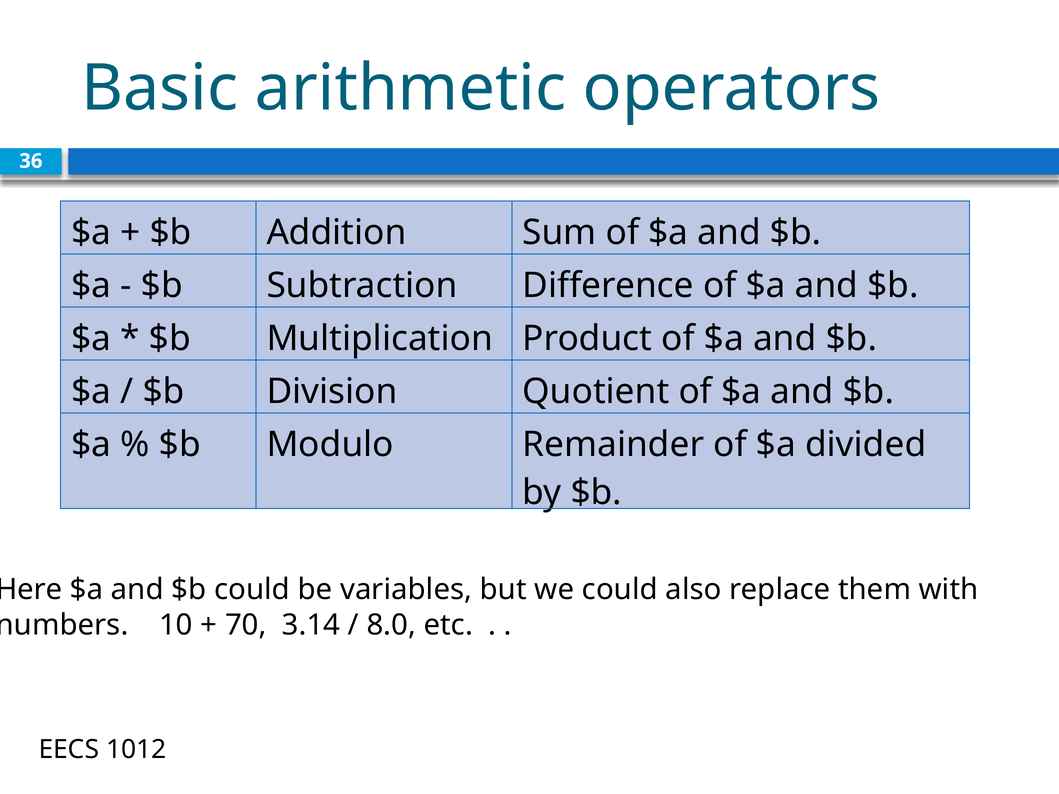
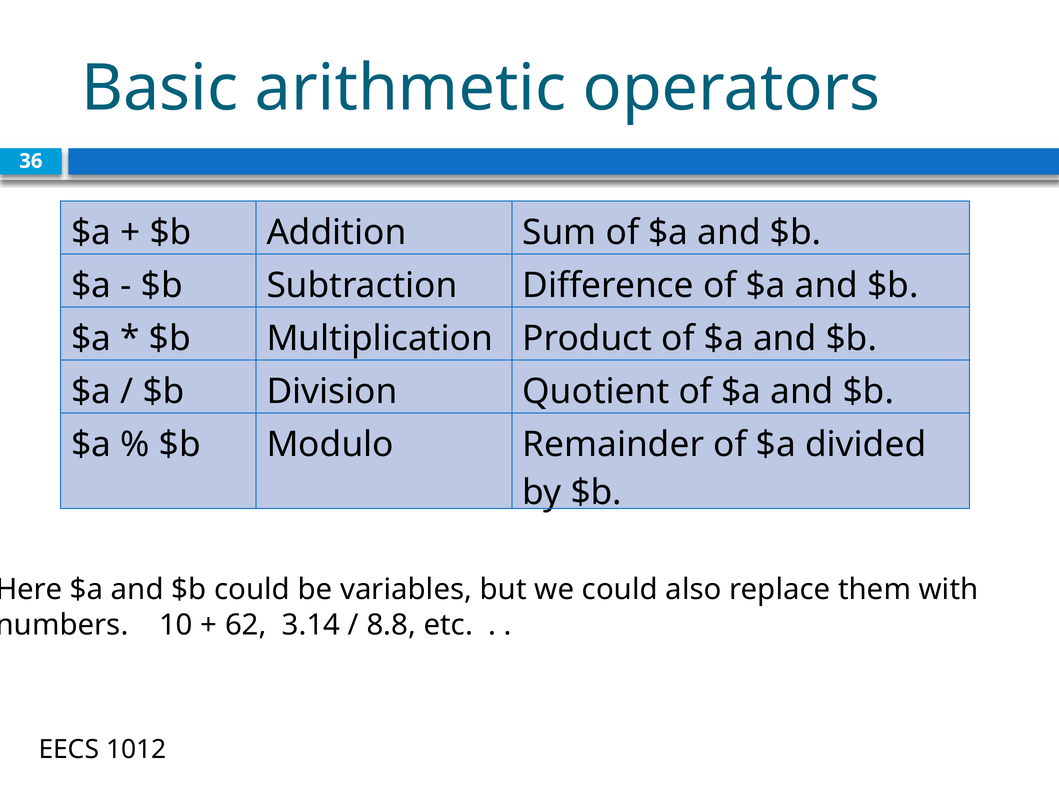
70: 70 -> 62 (246, 625)
8.0: 8.0 -> 8.8 (391, 625)
